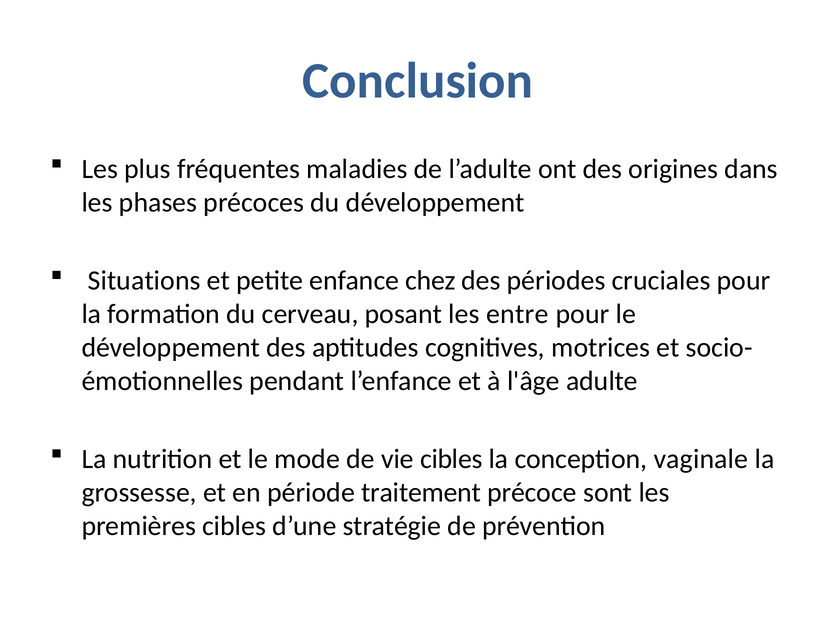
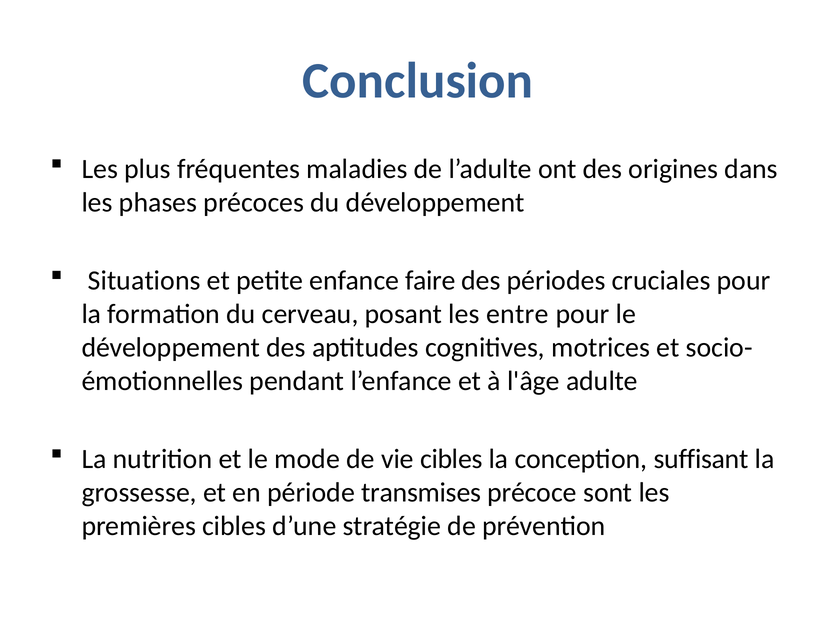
chez: chez -> faire (430, 281)
vaginale: vaginale -> suffisant (701, 459)
traitement: traitement -> transmises (421, 492)
